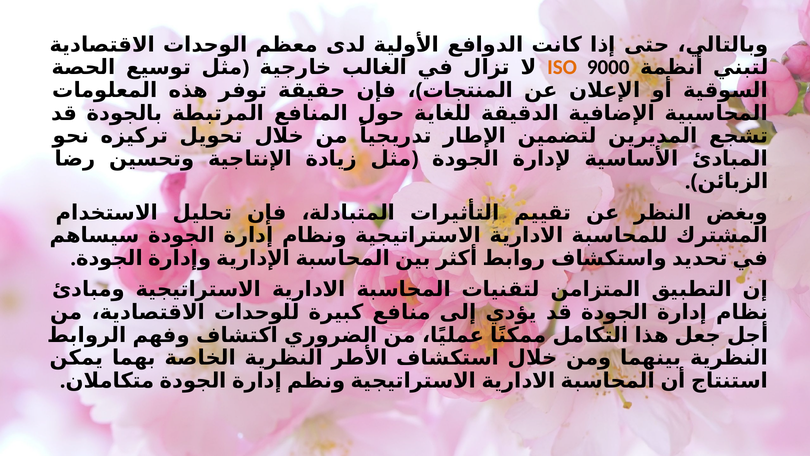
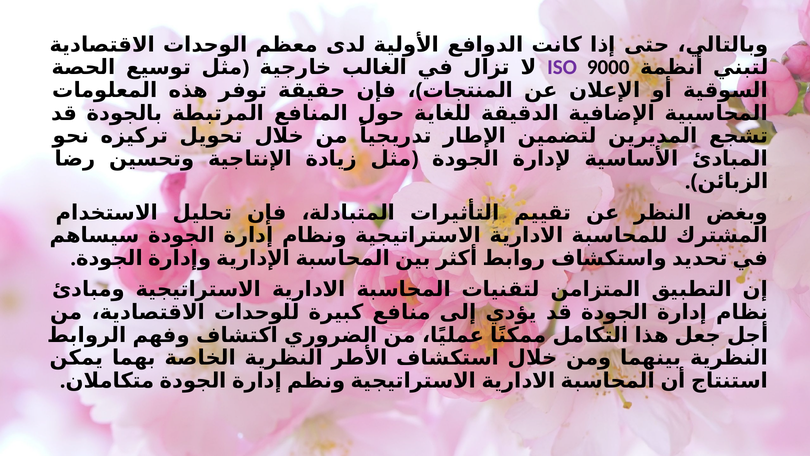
ISO colour: orange -> purple (562, 67)
